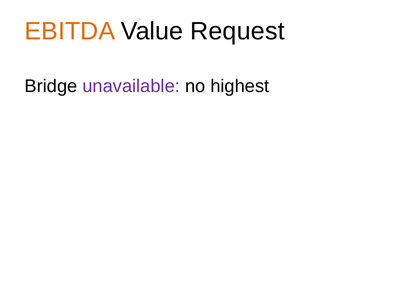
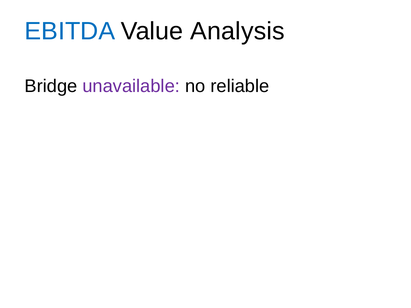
EBITDA colour: orange -> blue (70, 31)
Request: Request -> Analysis (237, 31)
highest: highest -> reliable (240, 86)
